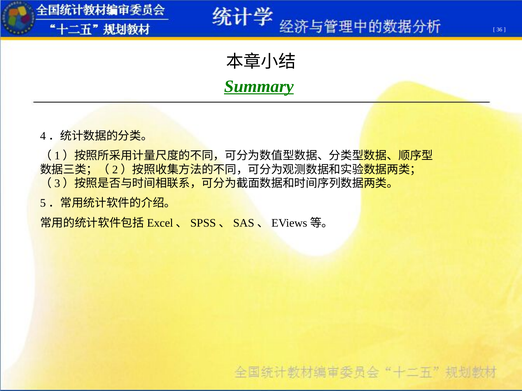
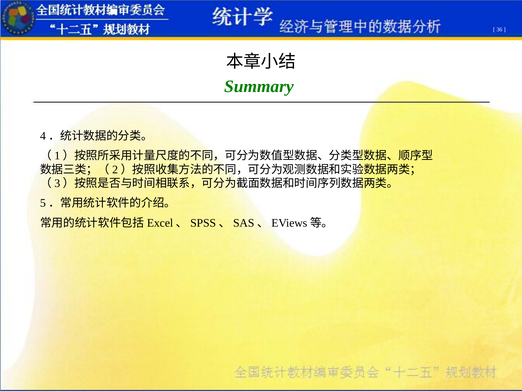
Summary underline: present -> none (259, 87)
